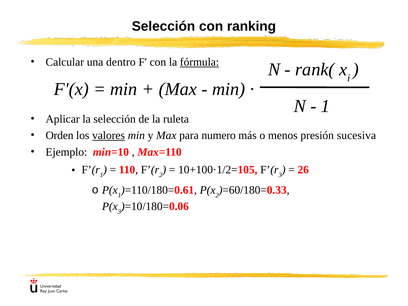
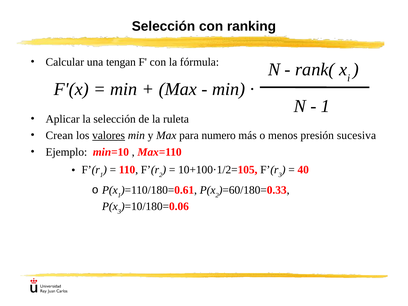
dentro: dentro -> tengan (121, 62)
fórmula underline: present -> none (199, 62)
Orden: Orden -> Crean (59, 136)
26: 26 -> 40 (303, 170)
